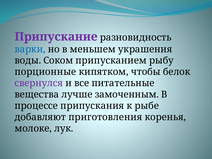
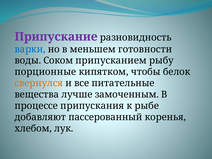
украшения: украшения -> готовности (145, 49)
свернулся colour: purple -> orange (39, 83)
приготовления: приготовления -> пассерованный (105, 117)
молоке: молоке -> хлебом (33, 128)
